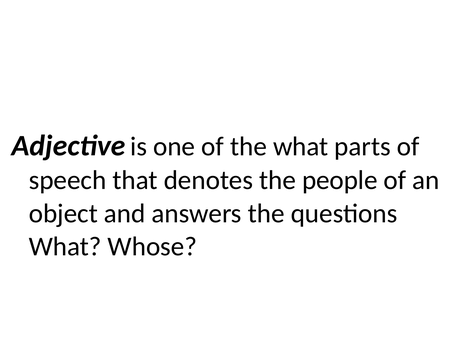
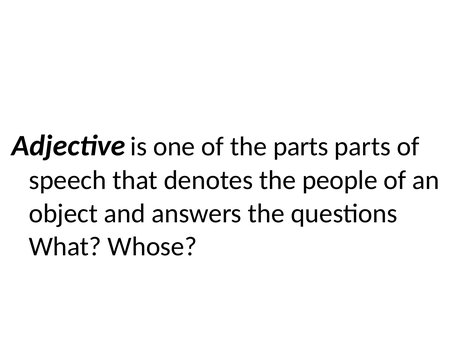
the what: what -> parts (301, 147)
